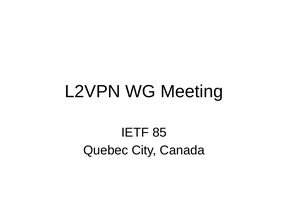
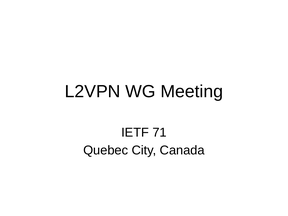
85: 85 -> 71 (160, 132)
